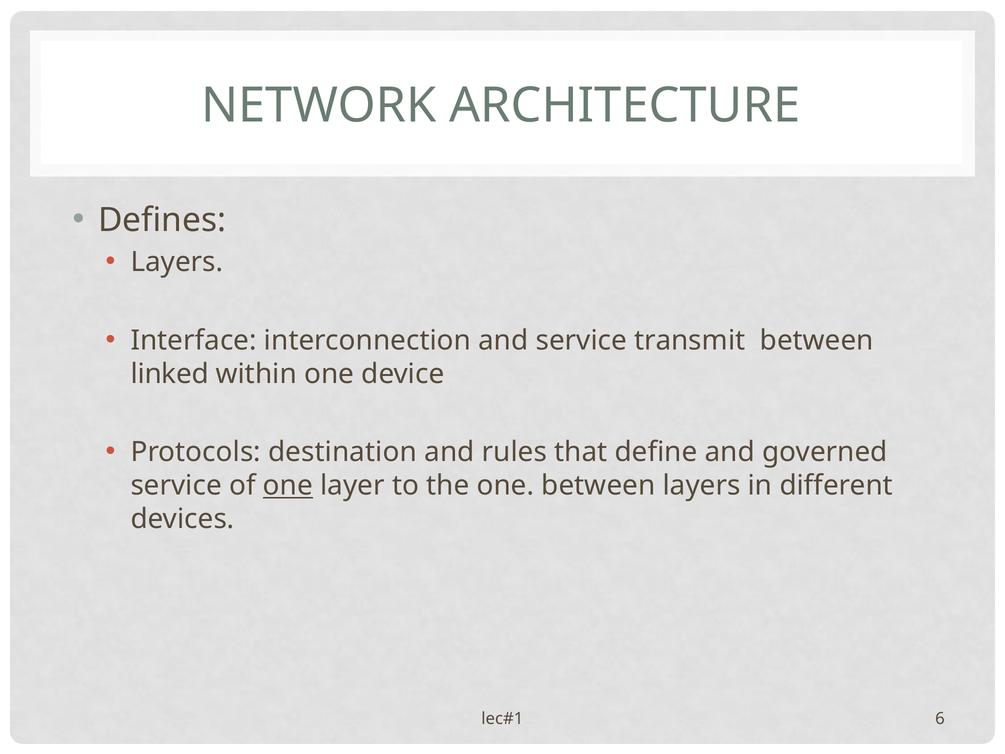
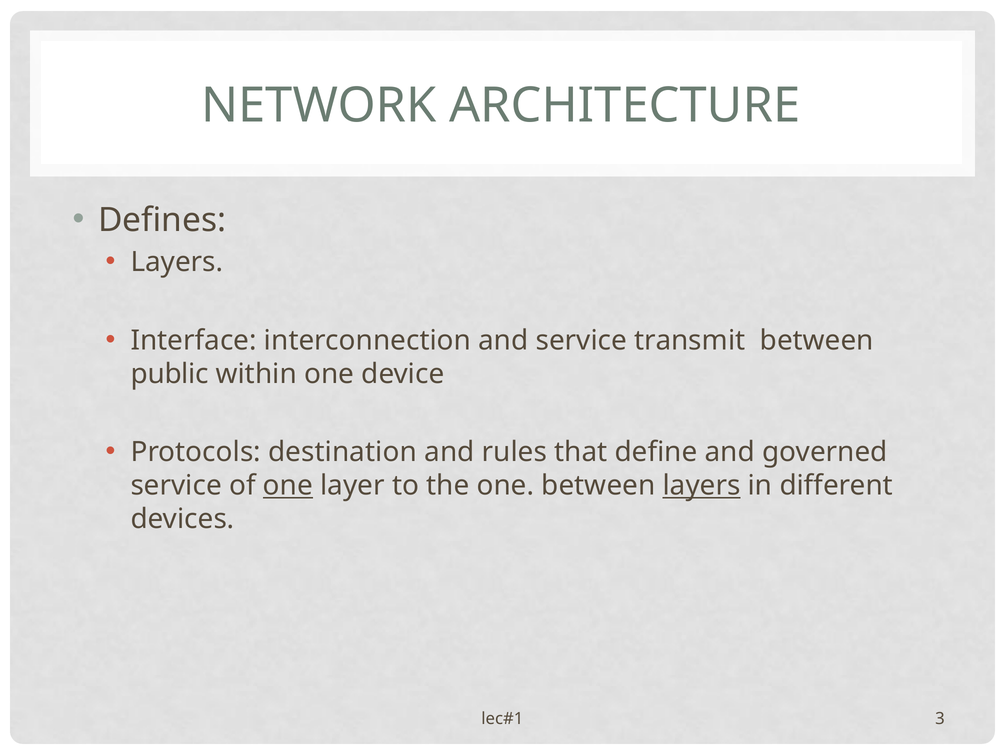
linked: linked -> public (170, 374)
layers underline: none -> present (702, 486)
6: 6 -> 3 (940, 718)
